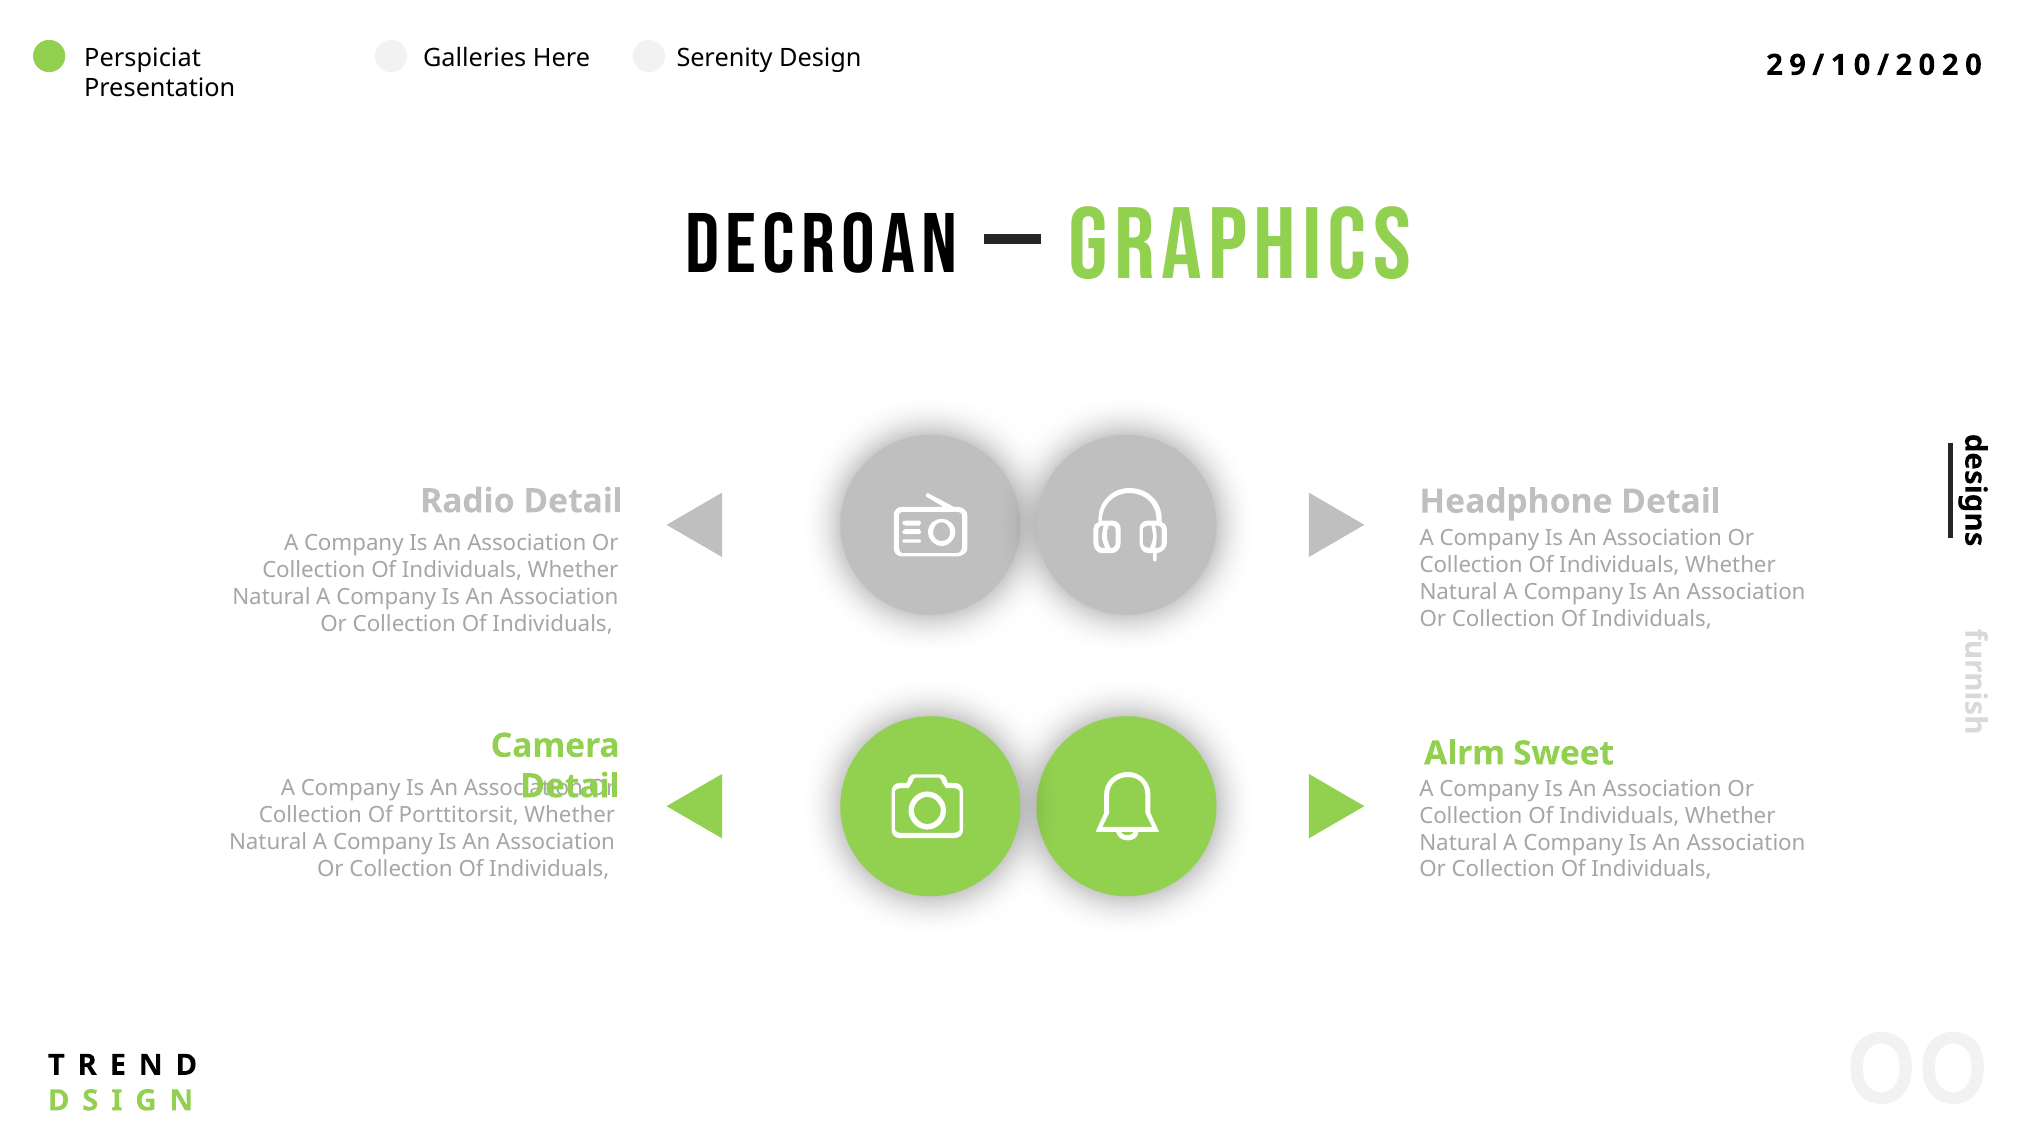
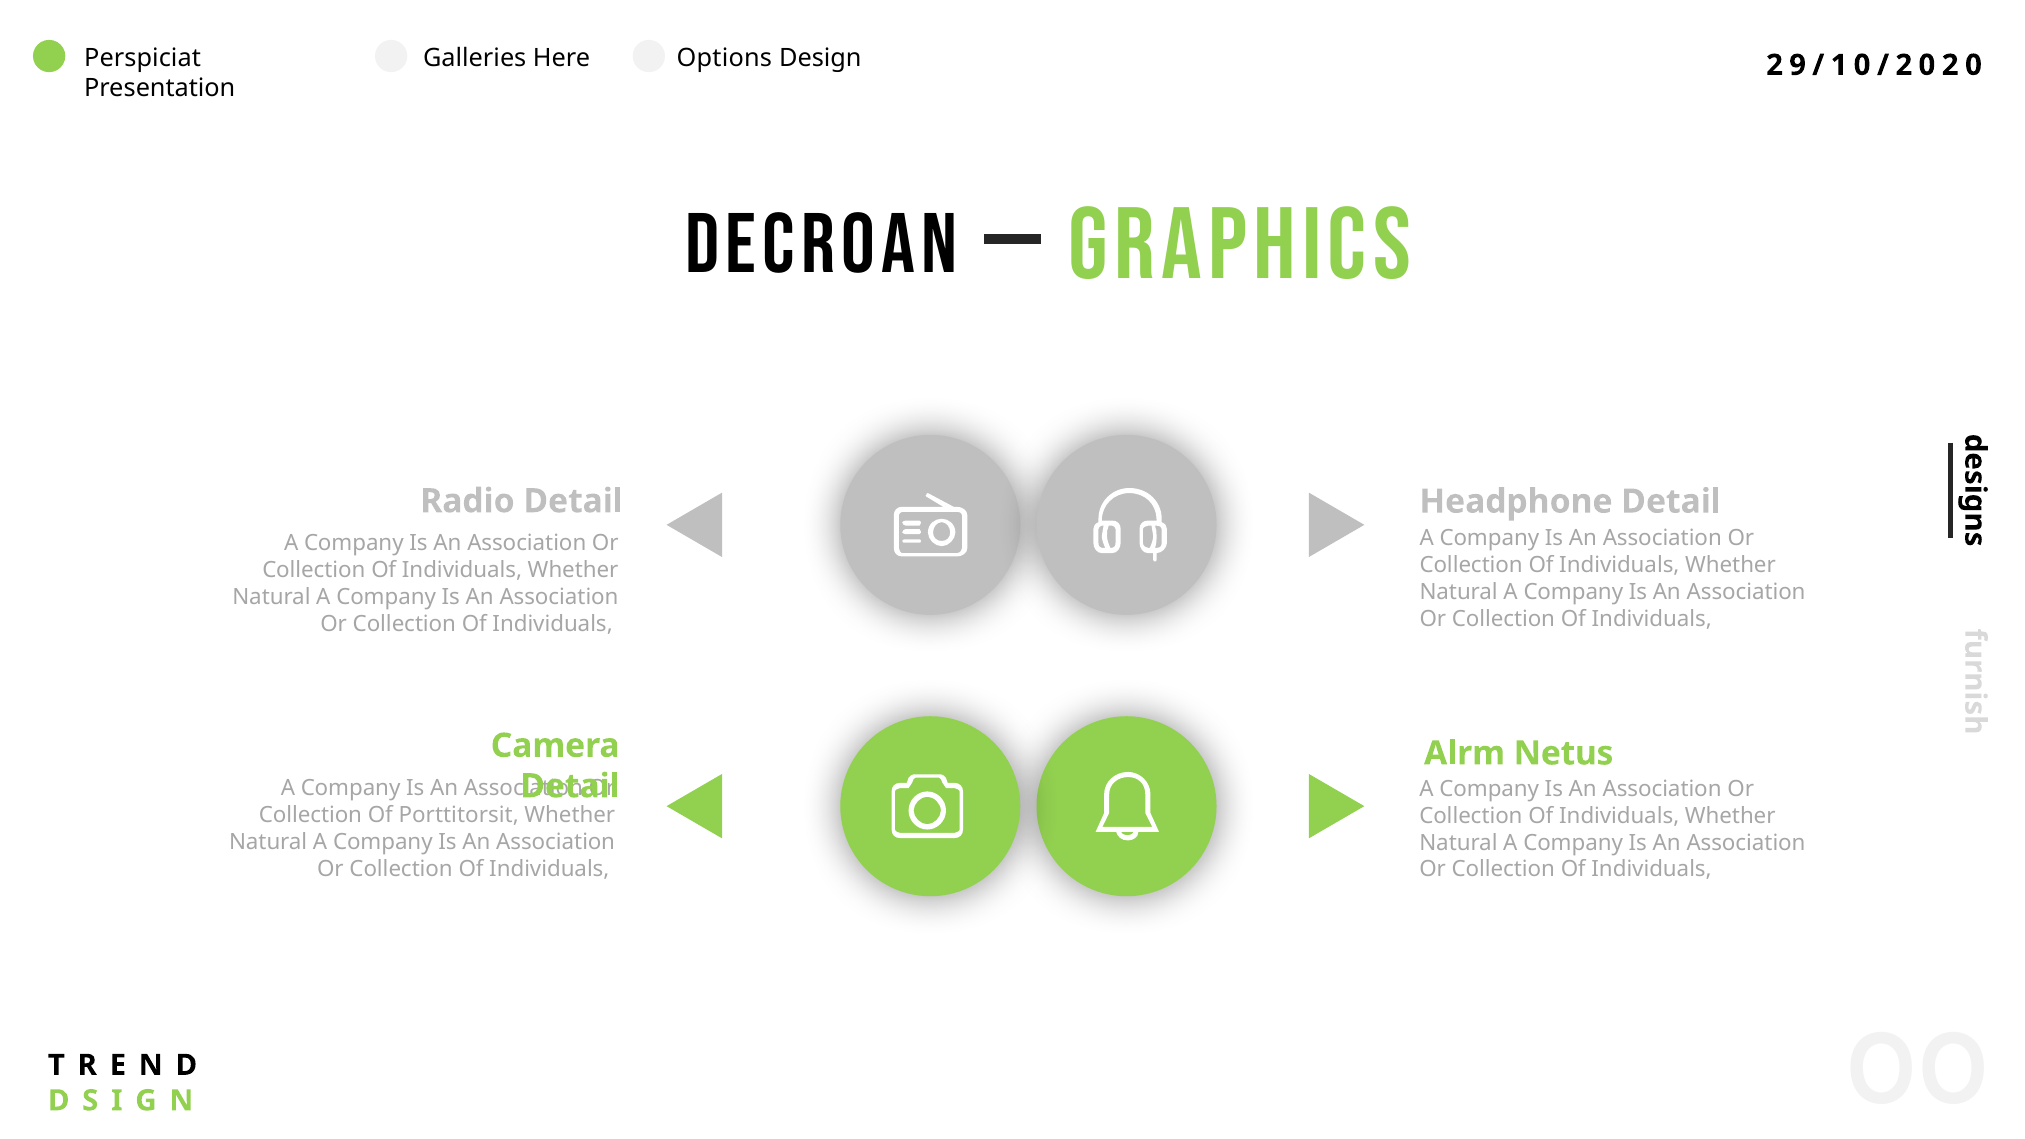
Serenity: Serenity -> Options (724, 58)
Sweet: Sweet -> Netus (1564, 753)
